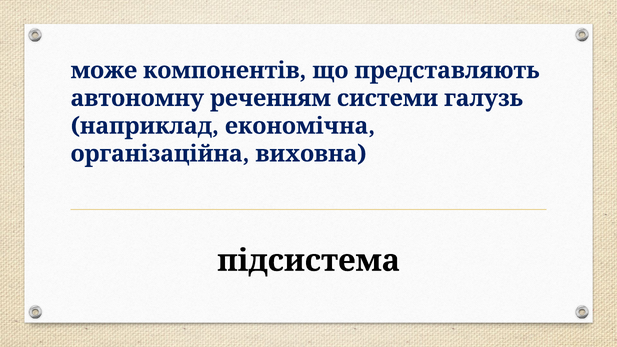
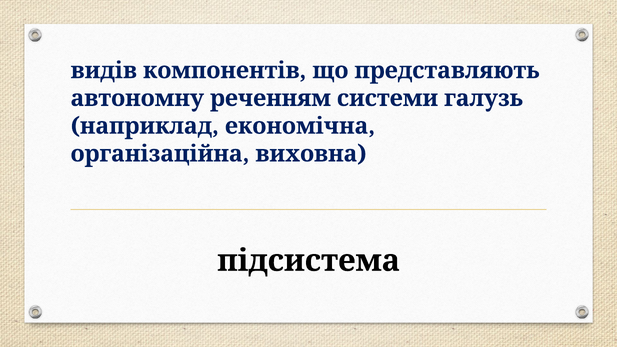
може: може -> видів (104, 71)
